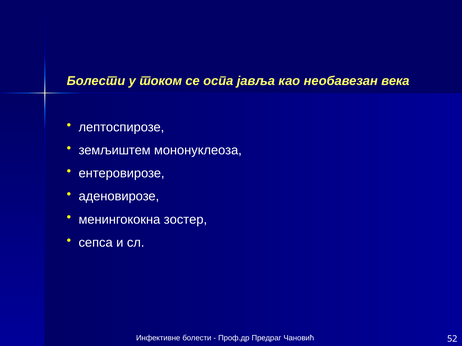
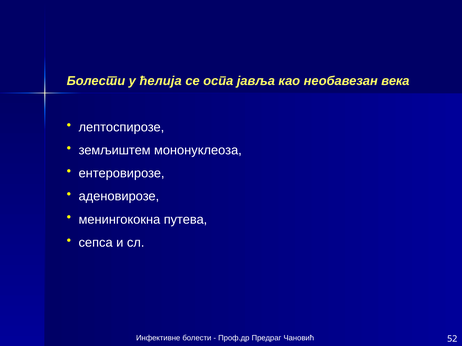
током: током -> ћелија (161, 81)
зостер: зостер -> путева (185, 220)
